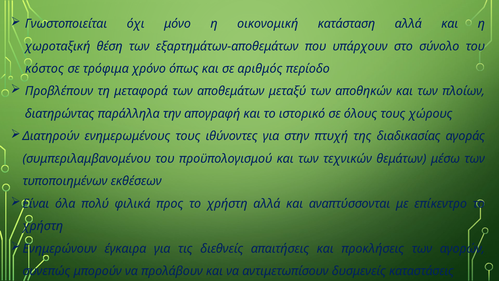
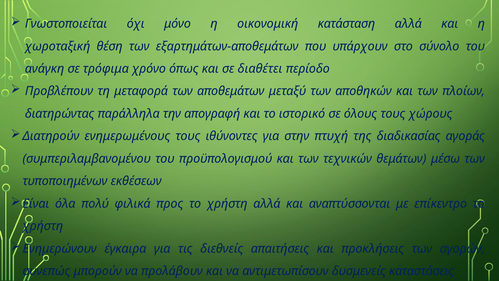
κόστος: κόστος -> ανάγκη (45, 69)
αριθμός: αριθμός -> διαθέτει (260, 69)
